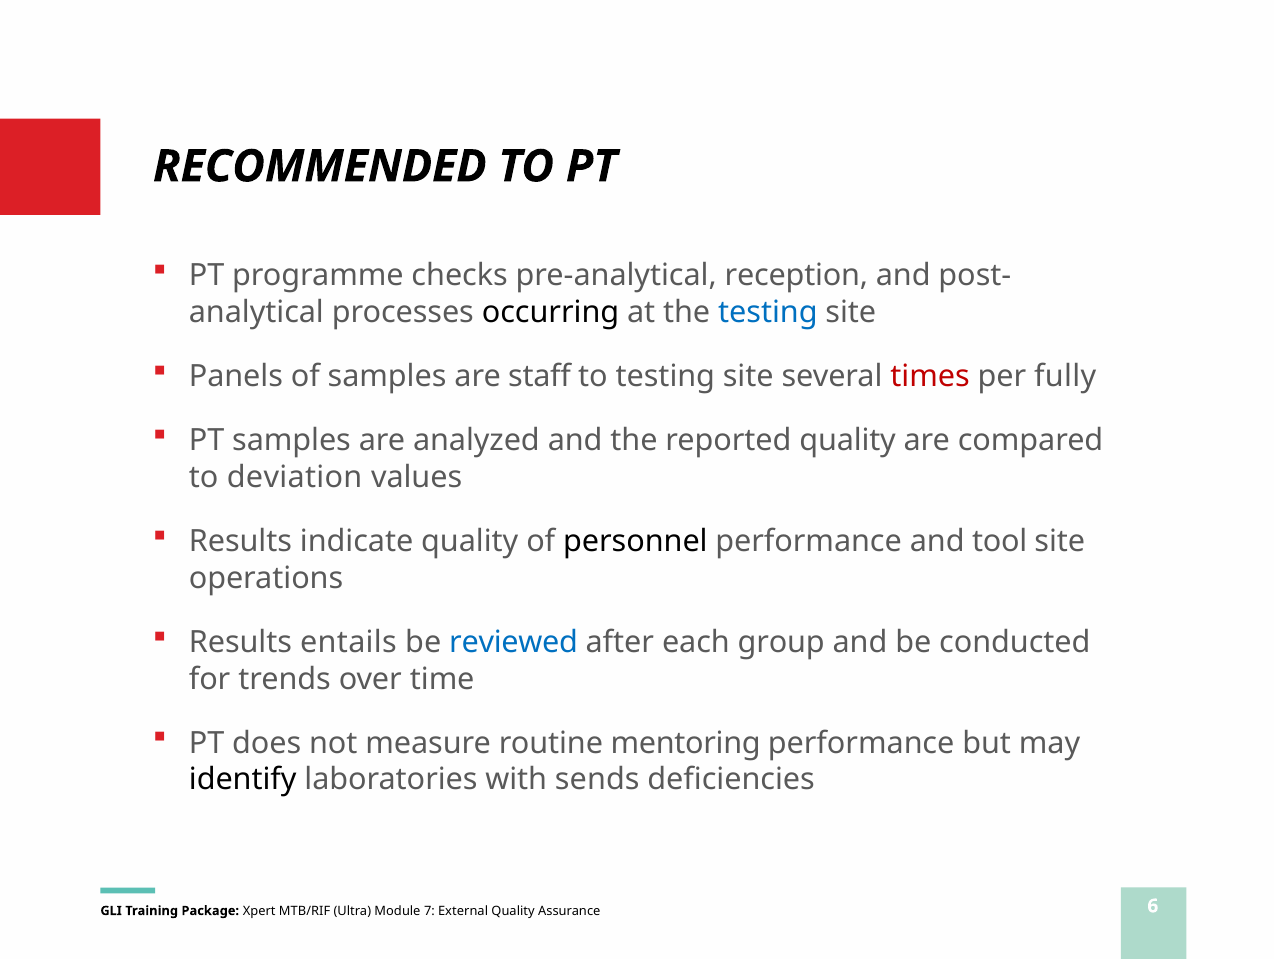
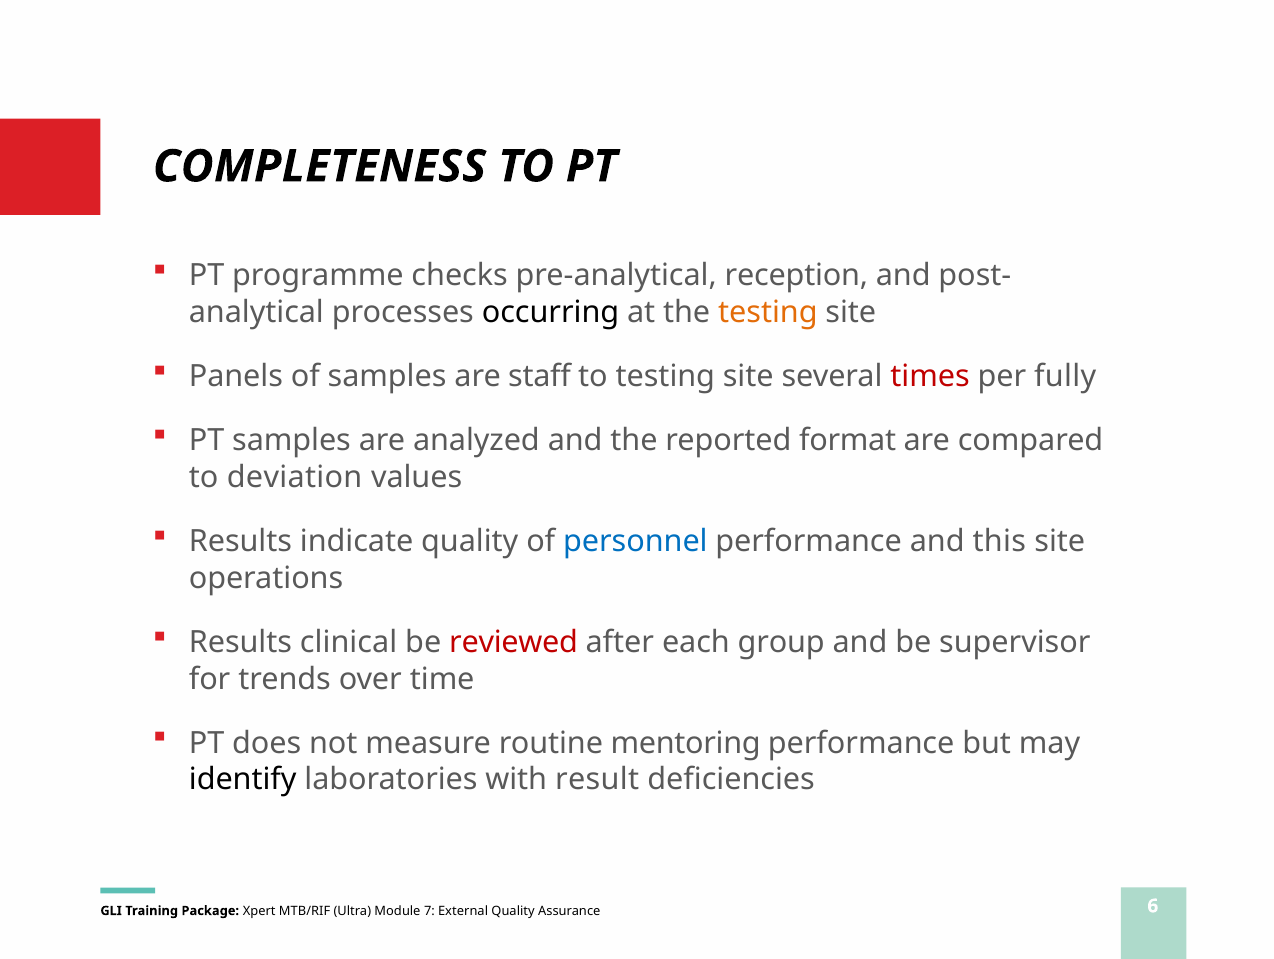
RECOMMENDED: RECOMMENDED -> COMPLETENESS (320, 167)
testing colour: blue -> orange (768, 312)
reported quality: quality -> format (848, 441)
personnel colour: black -> blue (635, 541)
tool: tool -> this (999, 541)
entails: entails -> clinical (349, 642)
reviewed colour: blue -> red (514, 642)
conducted: conducted -> supervisor (1015, 642)
sends: sends -> result (597, 780)
